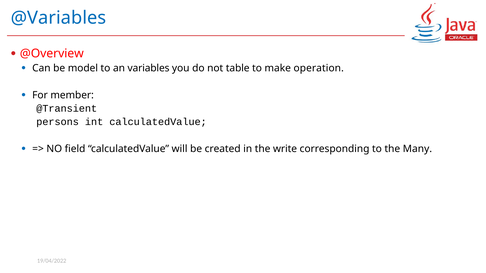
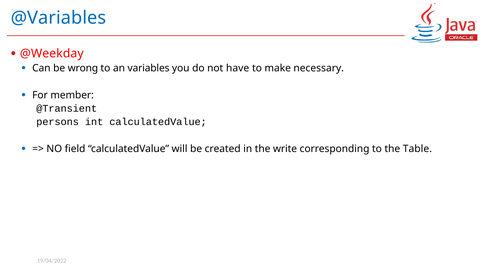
@Overview: @Overview -> @Weekday (52, 54)
model: model -> wrong (83, 68)
table: table -> have (238, 68)
operation: operation -> necessary (319, 68)
Many: Many -> Table (417, 149)
